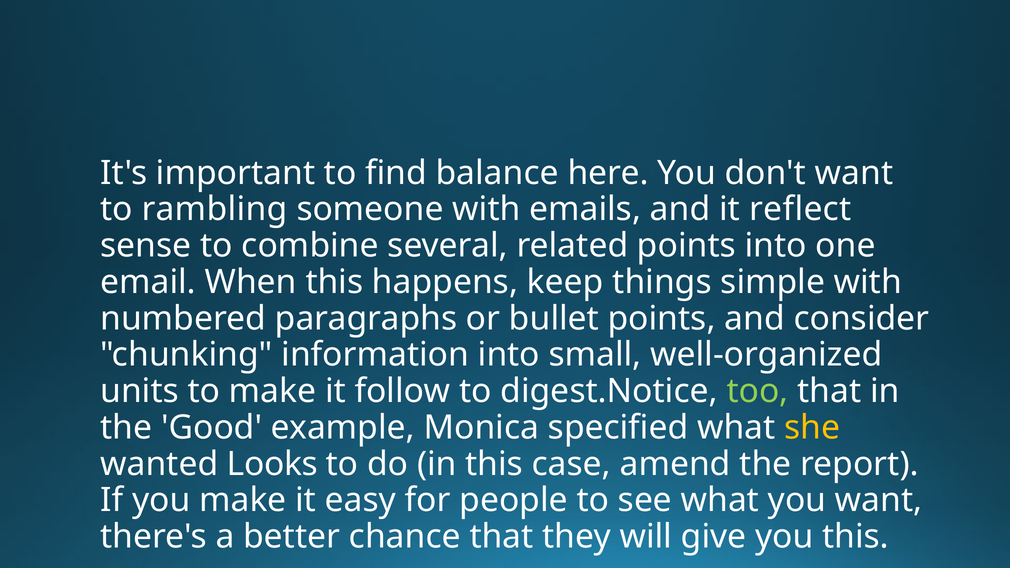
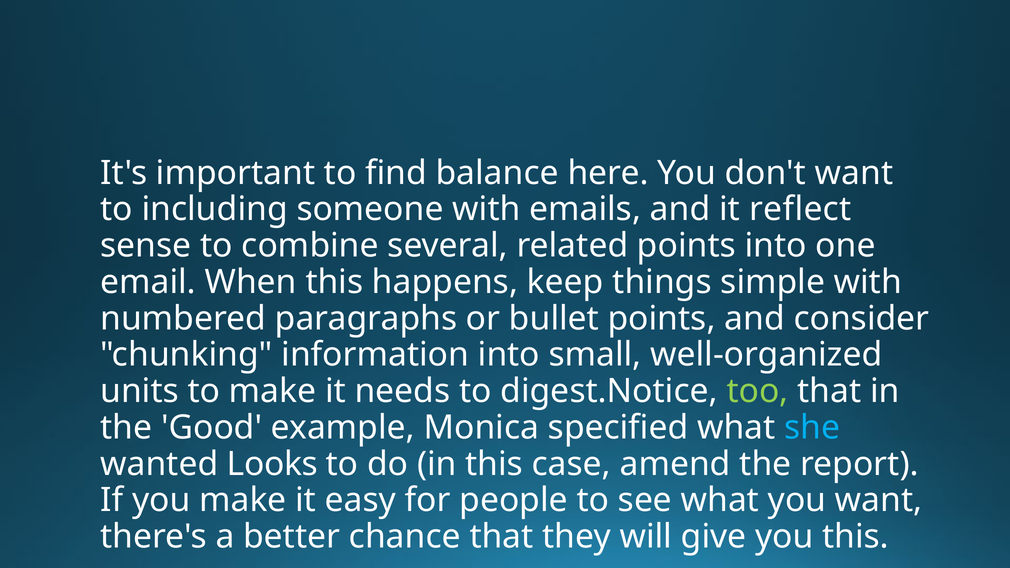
rambling: rambling -> including (215, 209)
follow: follow -> needs (402, 391)
she colour: yellow -> light blue (812, 428)
